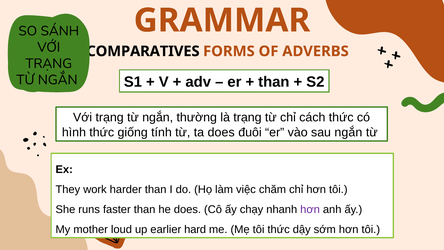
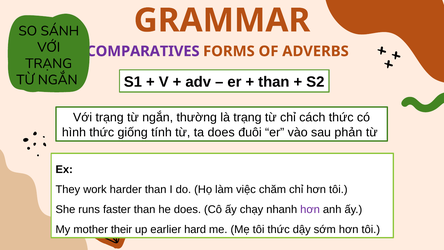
COMPARATIVES colour: black -> purple (143, 51)
sau ngắn: ngắn -> phản (348, 132)
loud: loud -> their (122, 229)
